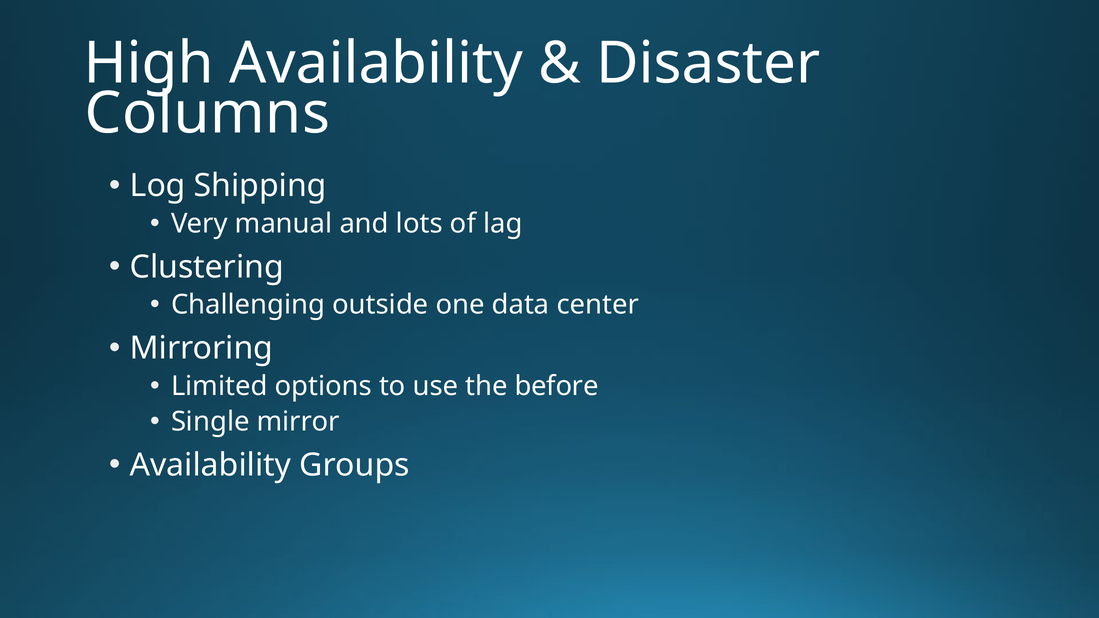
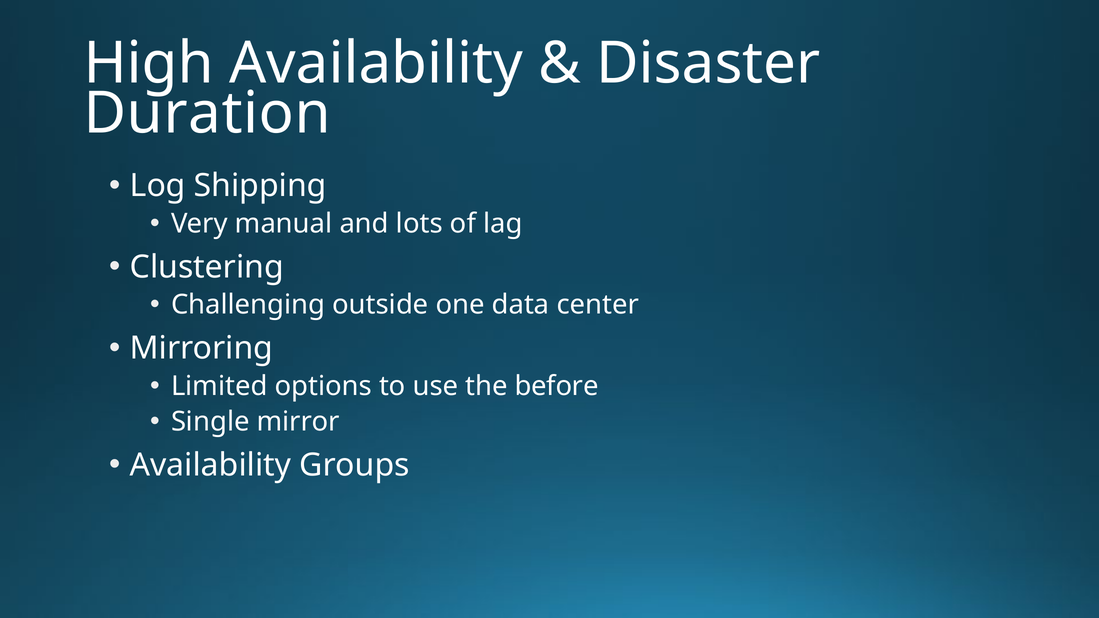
Columns: Columns -> Duration (207, 114)
